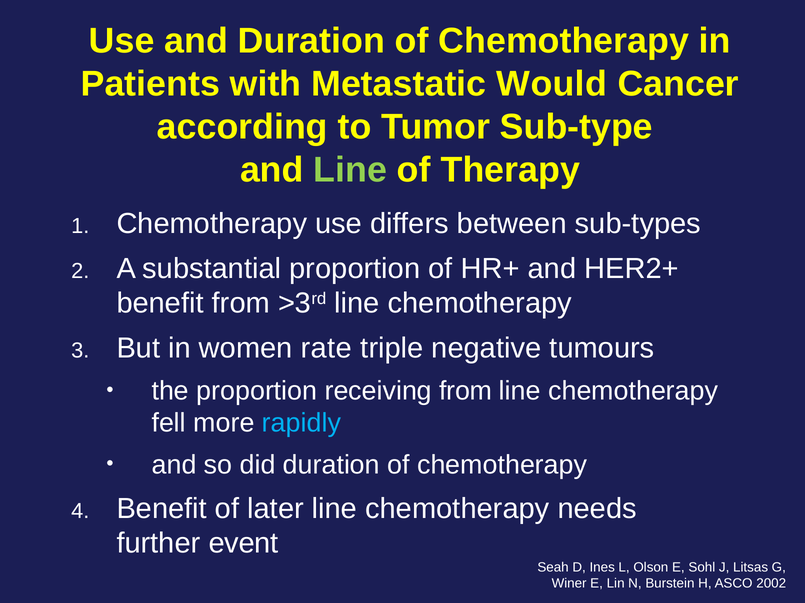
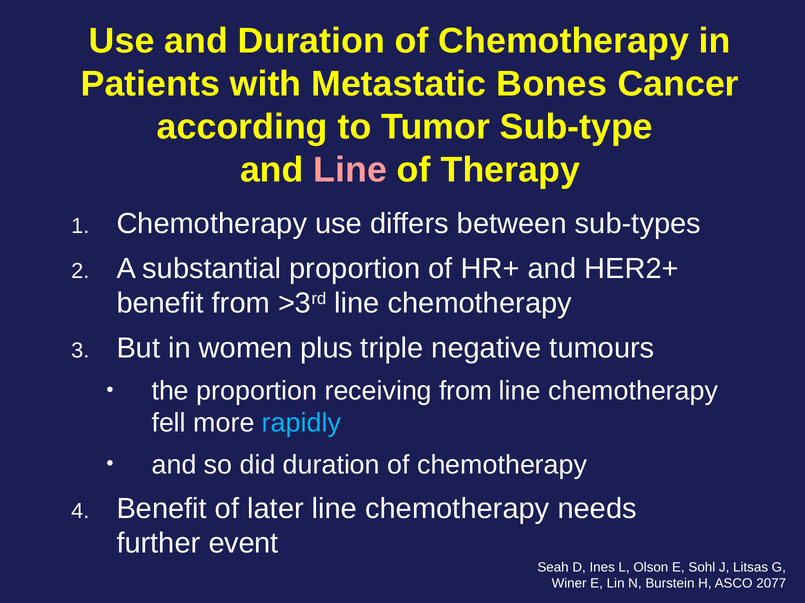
Would: Would -> Bones (552, 84)
Line colour: light green -> pink (350, 170)
rate: rate -> plus (327, 349)
2002: 2002 -> 2077 (771, 584)
